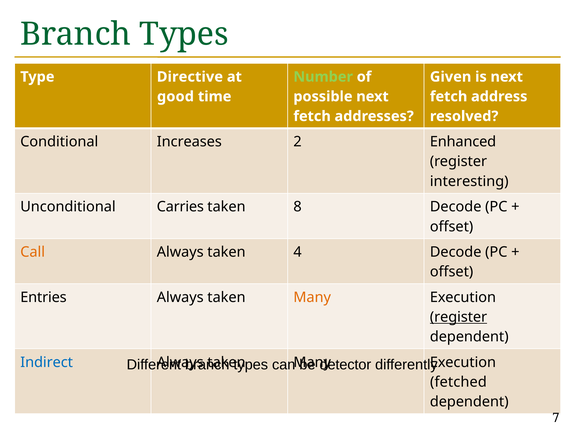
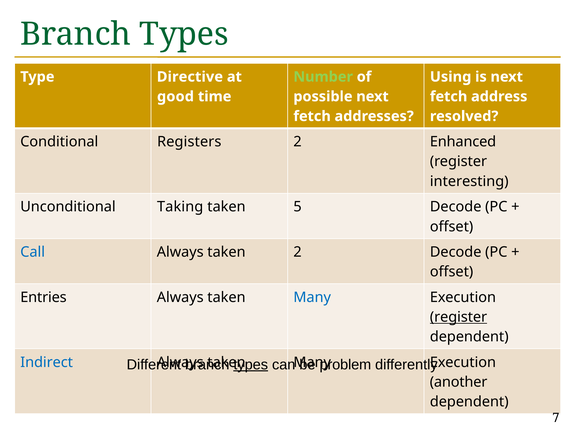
Given: Given -> Using (451, 77)
Increases: Increases -> Registers (189, 142)
Carries: Carries -> Taking (180, 207)
8: 8 -> 5 (298, 207)
Call colour: orange -> blue (33, 252)
taken 4: 4 -> 2 (298, 252)
Many colour: orange -> blue (312, 297)
types underline: none -> present (251, 365)
detector: detector -> problem (345, 365)
fetched: fetched -> another (459, 382)
